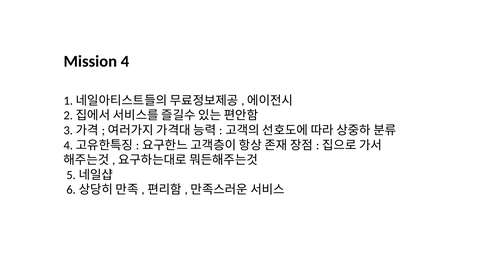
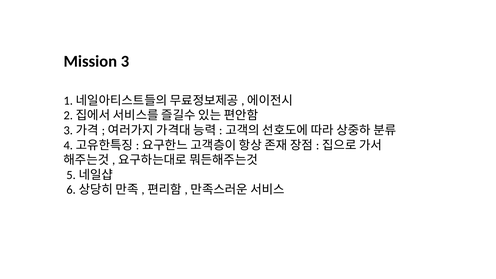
4: 4 -> 3 (125, 61)
